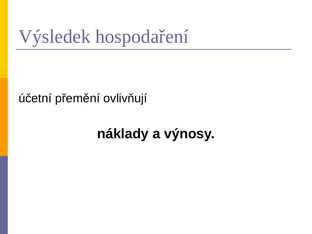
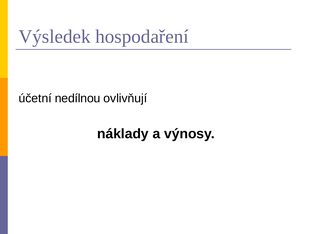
přemění: přemění -> nedílnou (78, 98)
